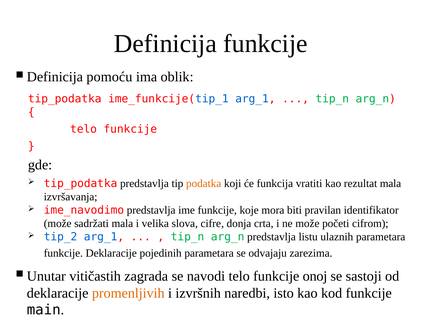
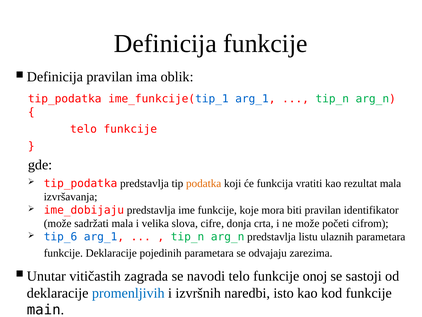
Definicija pomoću: pomoću -> pravilan (109, 77)
ime_navodimo: ime_navodimo -> ime_dobijaju (84, 210)
tip_2: tip_2 -> tip_6 (61, 236)
promenljivih colour: orange -> blue (128, 293)
